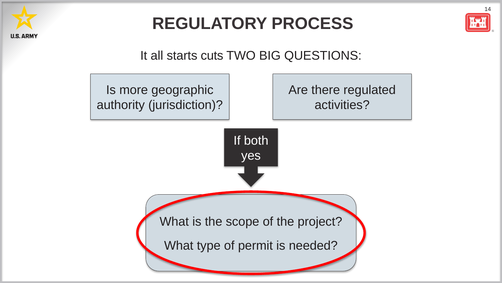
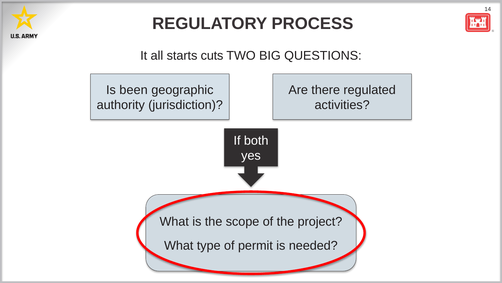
more: more -> been (134, 90)
